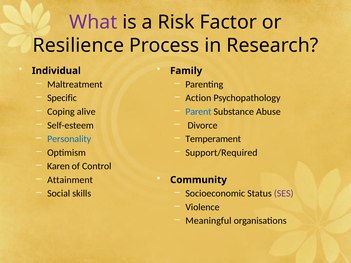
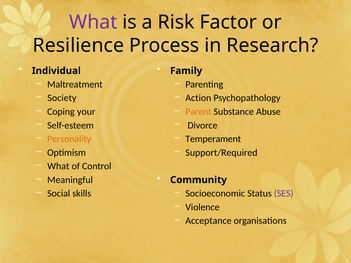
Specific: Specific -> Society (62, 98)
alive: alive -> your (86, 112)
Parent colour: blue -> orange (198, 112)
Personality colour: blue -> orange (69, 139)
Karen: Karen -> What (58, 166)
Attainment: Attainment -> Meaningful (70, 180)
Meaningful: Meaningful -> Acceptance (208, 221)
